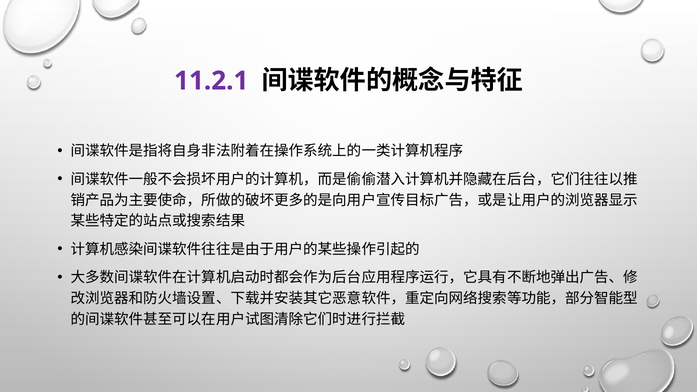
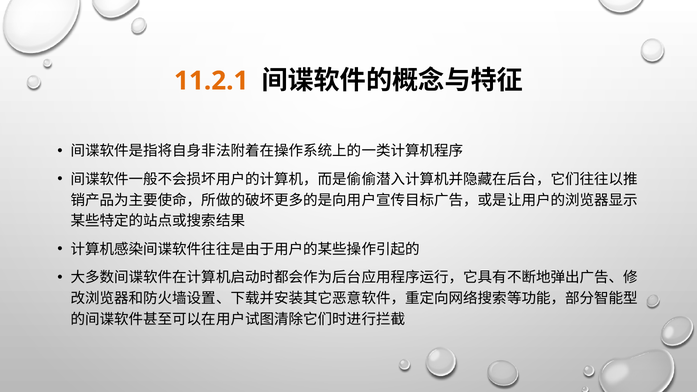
11.2.1 colour: purple -> orange (211, 81)
